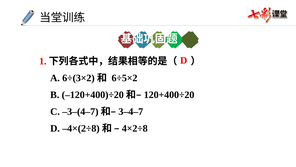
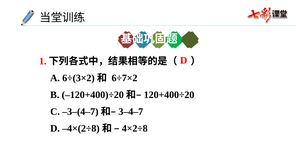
6÷5×2: 6÷5×2 -> 6÷7×2 (124, 78)
